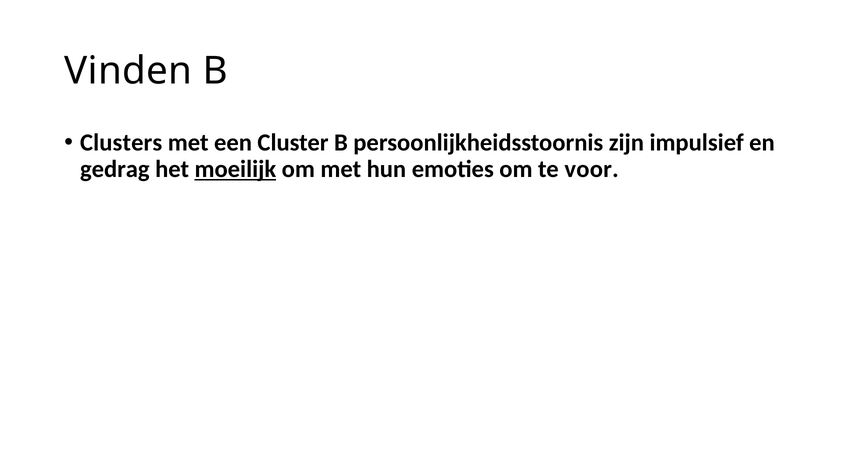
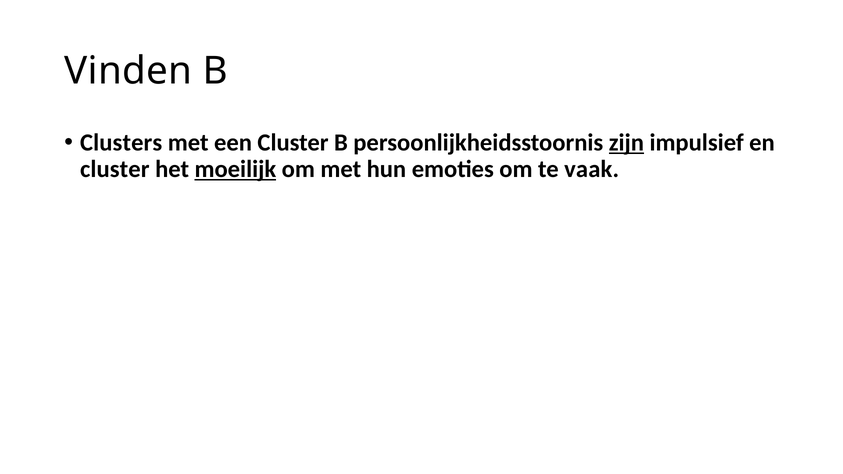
zijn underline: none -> present (626, 143)
gedrag: gedrag -> cluster (115, 169)
voor: voor -> vaak (592, 169)
